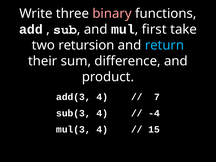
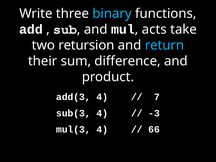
binary colour: pink -> light blue (112, 14)
first: first -> acts (154, 29)
-4: -4 -> -3 (154, 113)
15: 15 -> 66 (154, 129)
